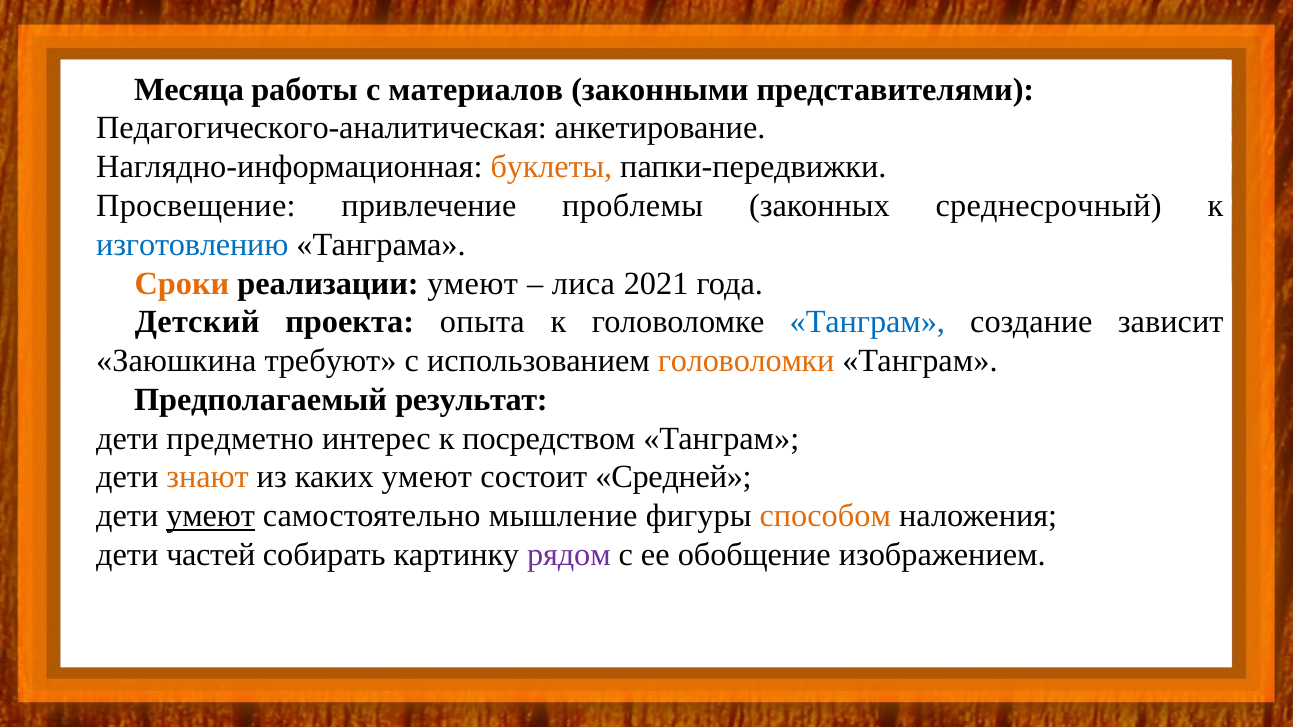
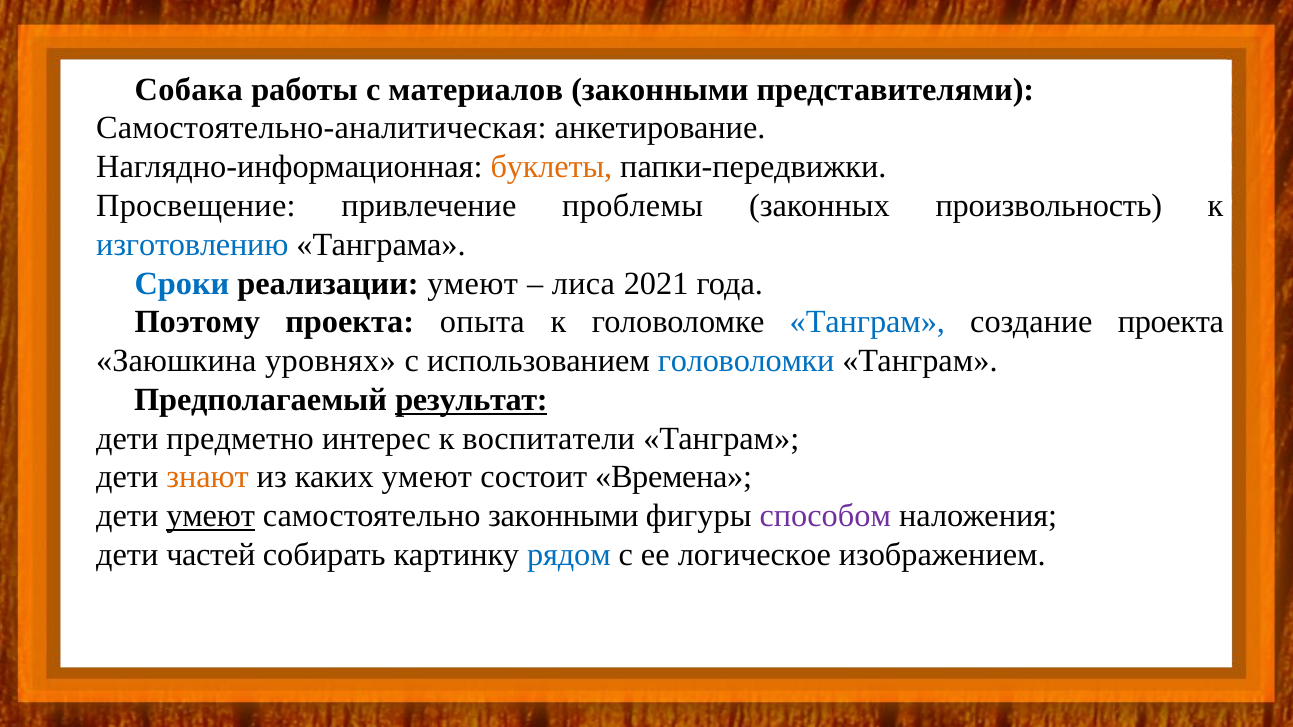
Месяца: Месяца -> Собака (189, 90)
Педагогического-аналитическая: Педагогического-аналитическая -> Самостоятельно-аналитическая (321, 128)
среднесрочный: среднесрочный -> произвольность (1049, 206)
Сроки colour: orange -> blue (182, 284)
Детский: Детский -> Поэтому (197, 322)
создание зависит: зависит -> проекта (1171, 322)
требуют: требуют -> уровнях (330, 361)
головоломки colour: orange -> blue (746, 361)
результат underline: none -> present (472, 400)
посредством: посредством -> воспитатели (549, 439)
Средней: Средней -> Времена (674, 477)
самостоятельно мышление: мышление -> законными (563, 516)
способом colour: orange -> purple (825, 516)
рядом colour: purple -> blue (569, 555)
обобщение: обобщение -> логическое (754, 555)
